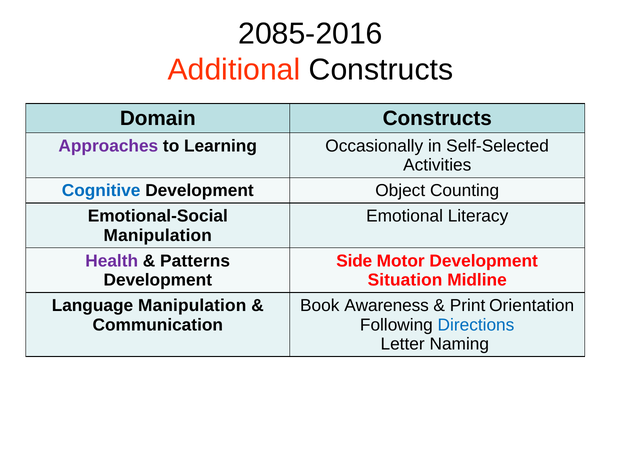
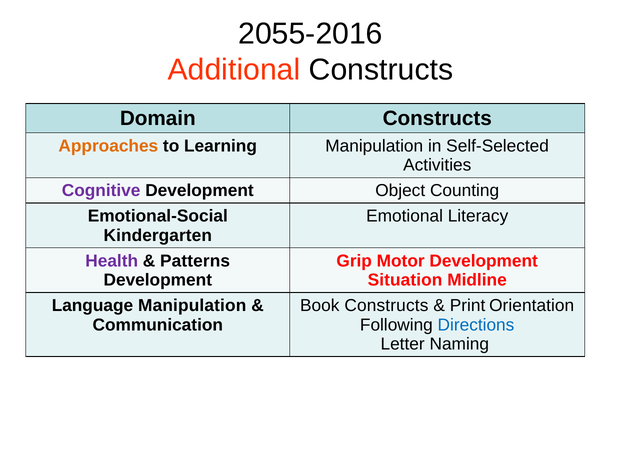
2085-2016: 2085-2016 -> 2055-2016 (311, 34)
Approaches colour: purple -> orange (108, 146)
Learning Occasionally: Occasionally -> Manipulation (374, 146)
Cognitive colour: blue -> purple (101, 191)
Manipulation: Manipulation -> Kindergarten (158, 235)
Side: Side -> Grip (354, 261)
Book Awareness: Awareness -> Constructs (386, 305)
